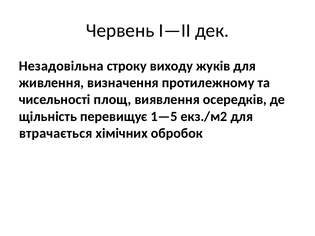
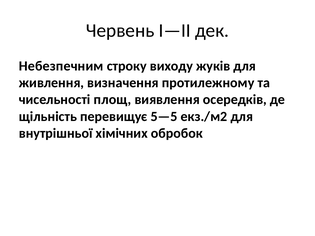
Незадовільна: Незадовільна -> Небезпечним (61, 66)
1—5: 1—5 -> 5—5 (164, 117)
втрачається: втрачається -> внутрішньої (56, 133)
